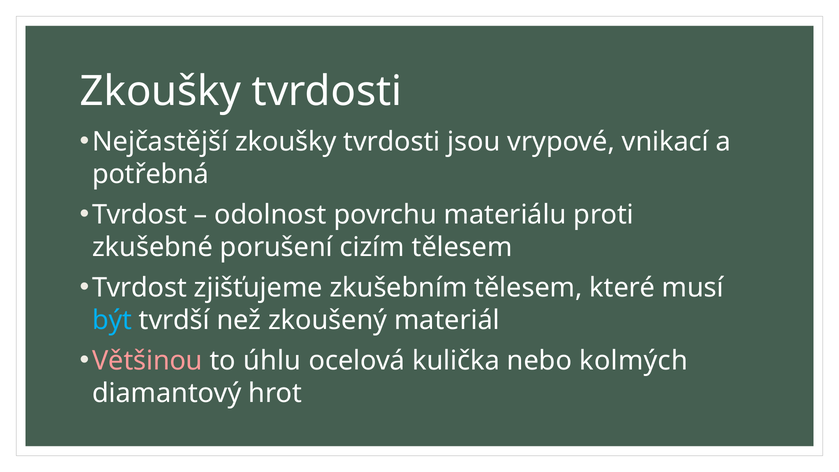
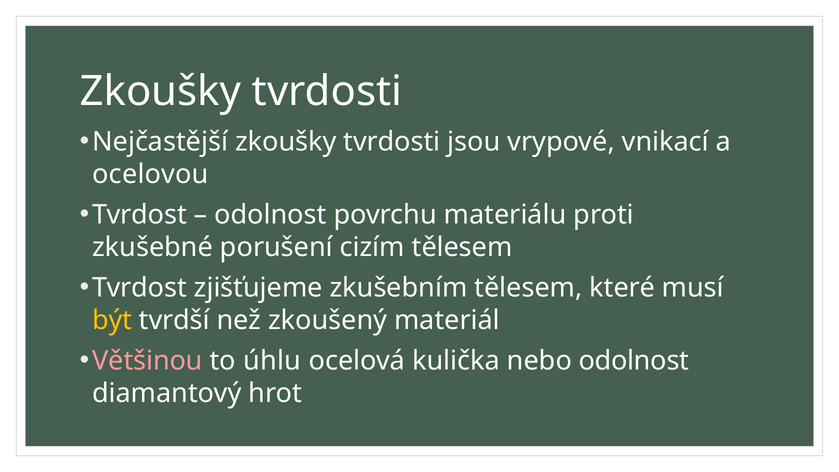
potřebná: potřebná -> ocelovou (150, 174)
být colour: light blue -> yellow (112, 320)
nebo kolmých: kolmých -> odolnost (634, 361)
